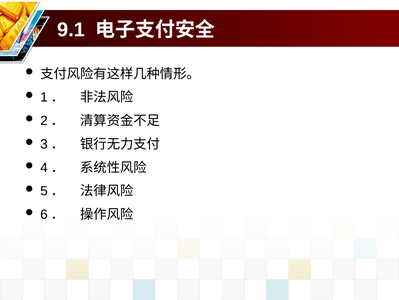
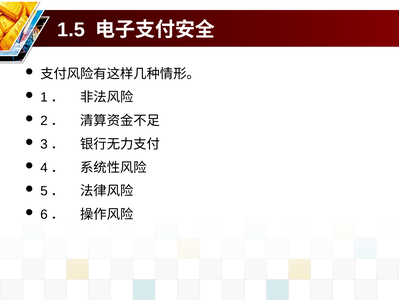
9.1: 9.1 -> 1.5 (71, 30)
